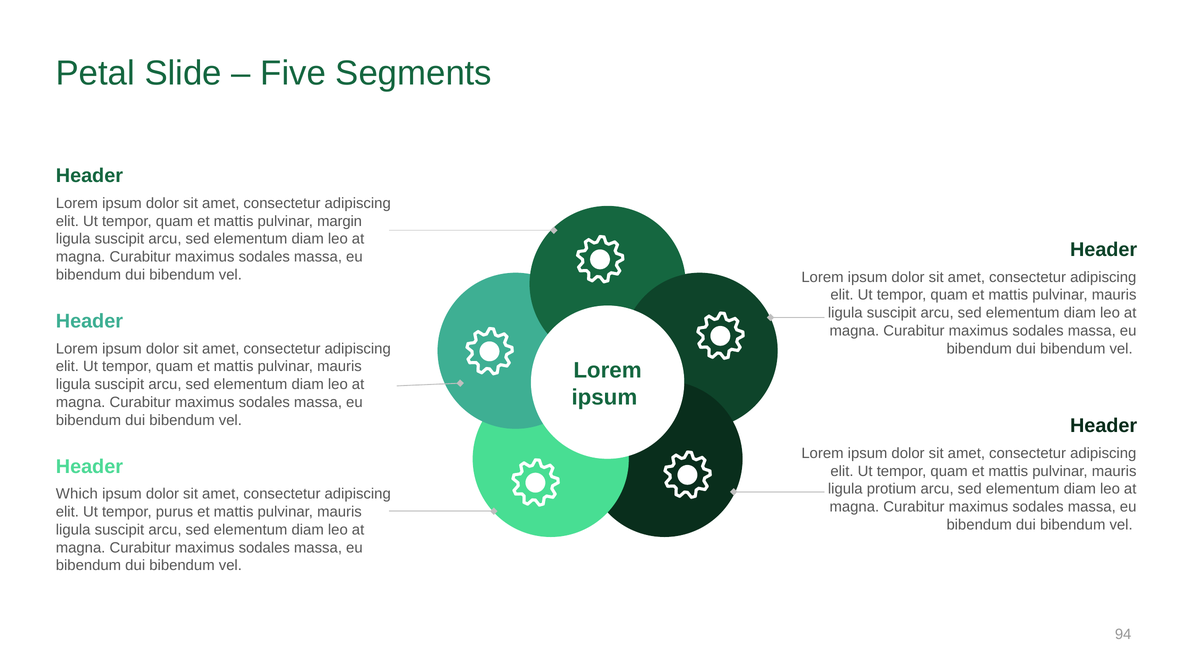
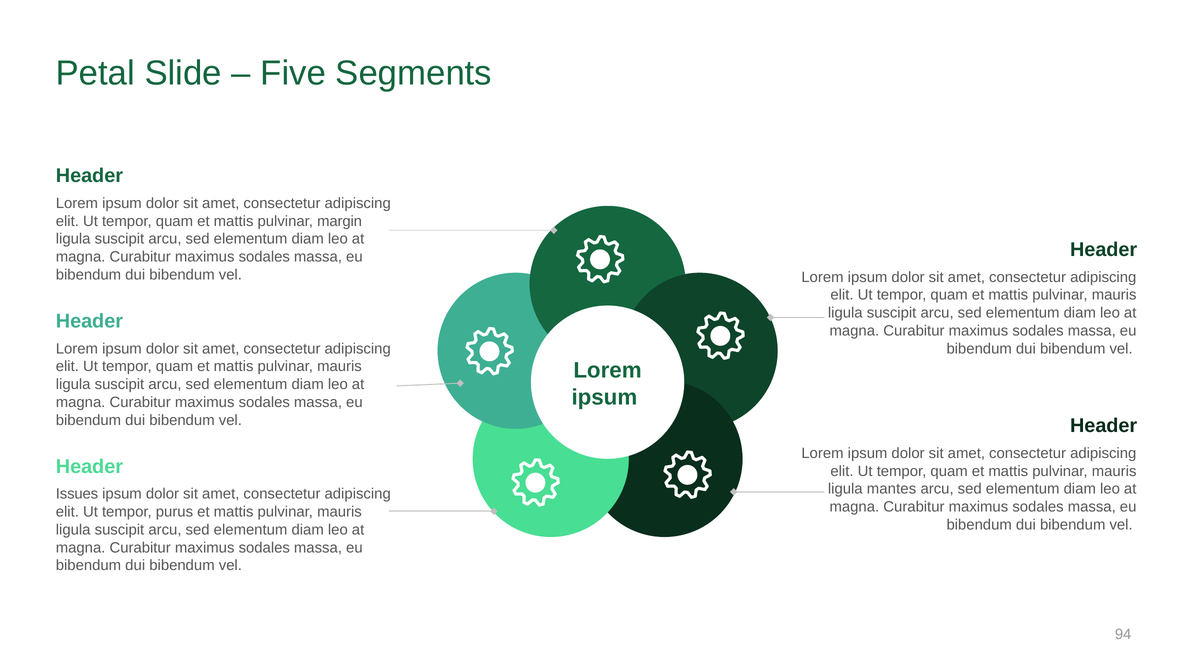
protium: protium -> mantes (892, 489)
Which: Which -> Issues (77, 494)
